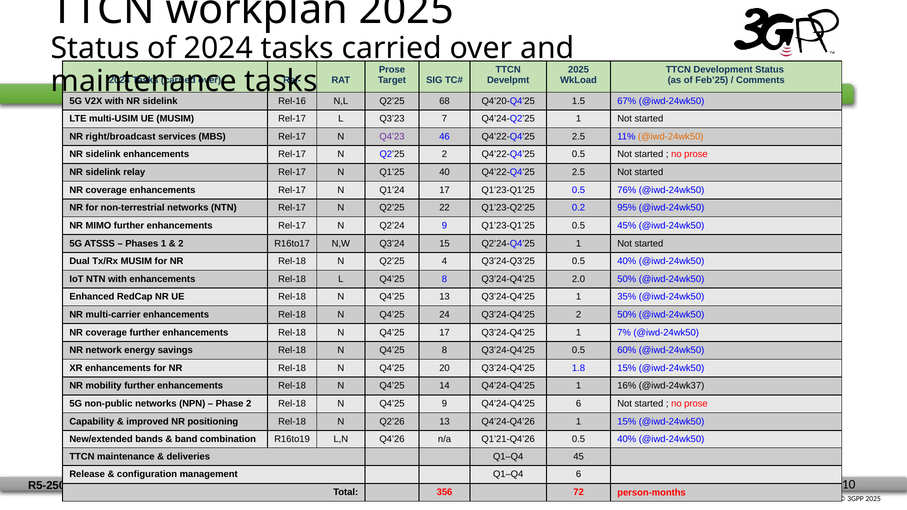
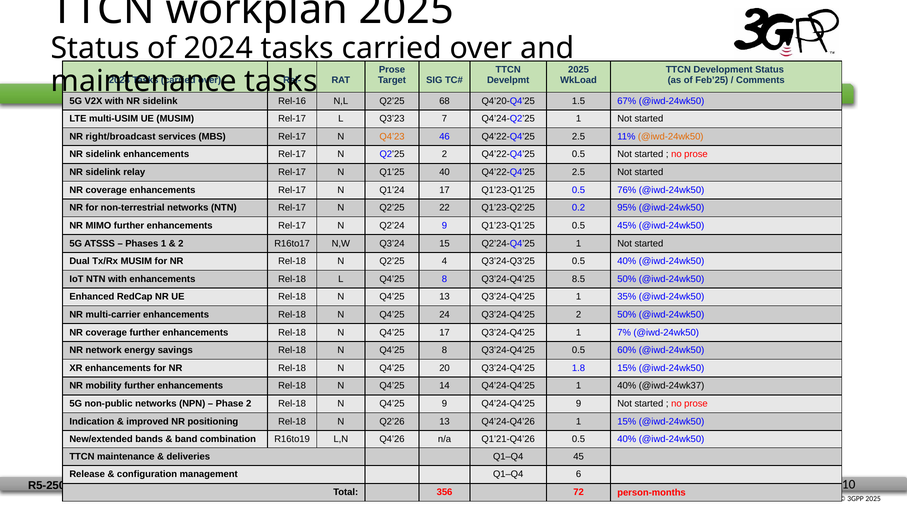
Q4’23 colour: purple -> orange (392, 137)
2.0: 2.0 -> 8.5 (579, 279)
1 16%: 16% -> 40% (627, 386)
Q4’24-Q4’25 6: 6 -> 9 (579, 404)
Capability: Capability -> Indication (92, 422)
